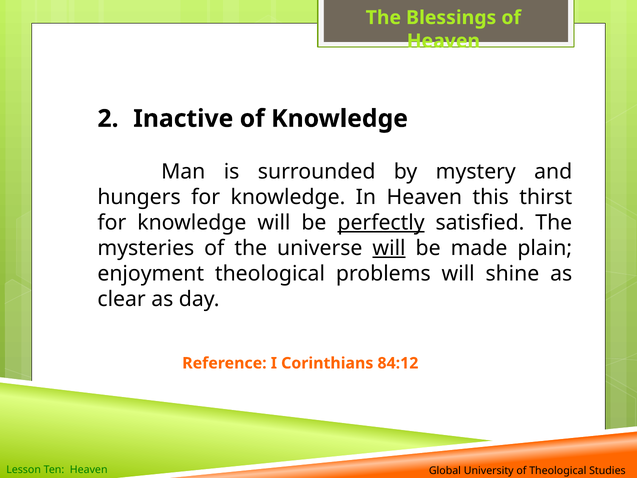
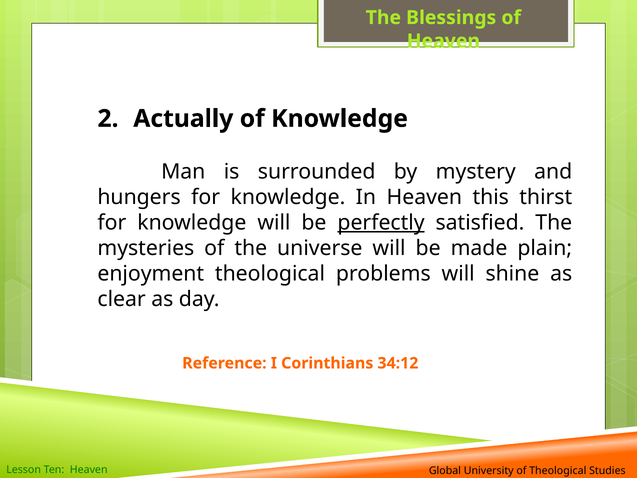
Inactive: Inactive -> Actually (183, 119)
will underline: present -> none (389, 248)
84:12: 84:12 -> 34:12 (398, 363)
